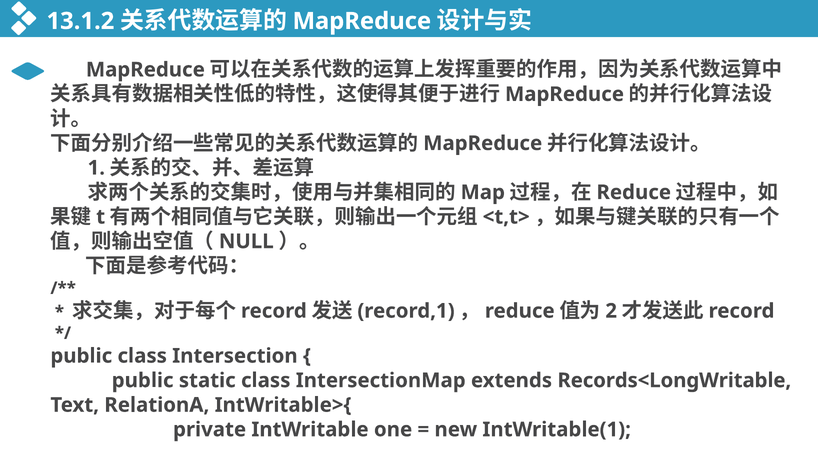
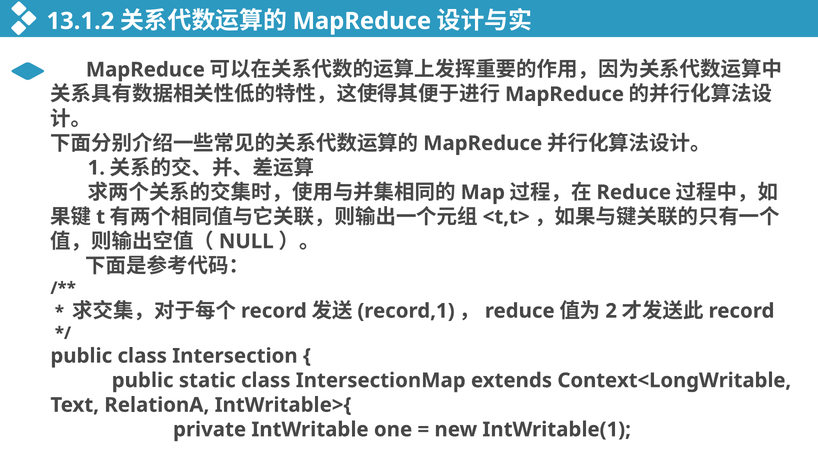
Records<LongWritable: Records<LongWritable -> Context<LongWritable (674, 380)
